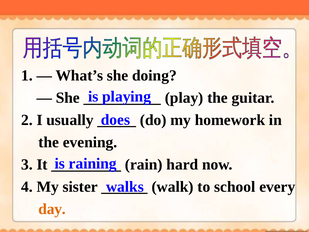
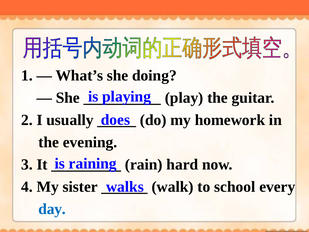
day colour: orange -> blue (52, 209)
